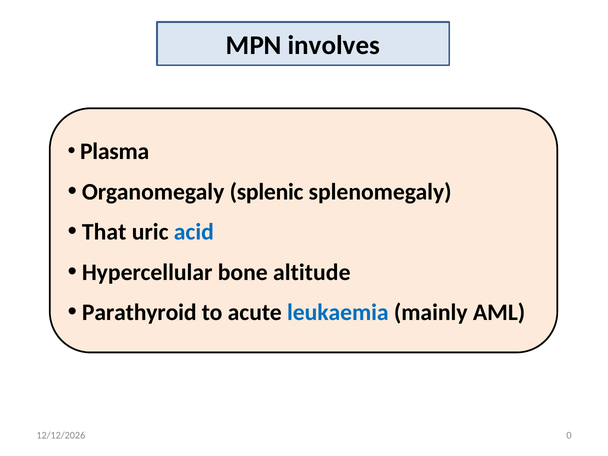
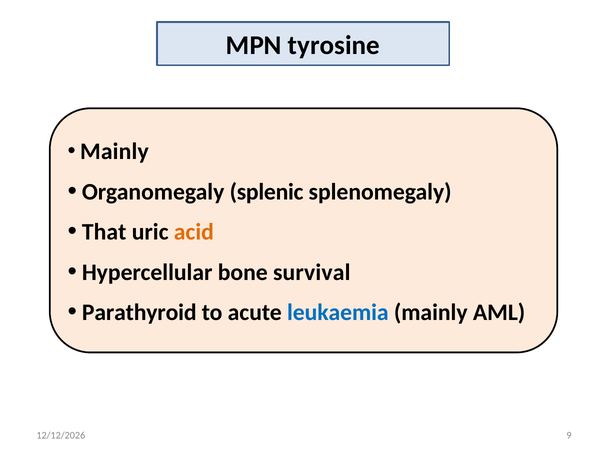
involves: involves -> tyrosine (334, 46)
Plasma: Plasma -> Mainly (114, 152)
acid colour: blue -> orange (194, 232)
altitude: altitude -> survival (312, 272)
0: 0 -> 9 (569, 435)
